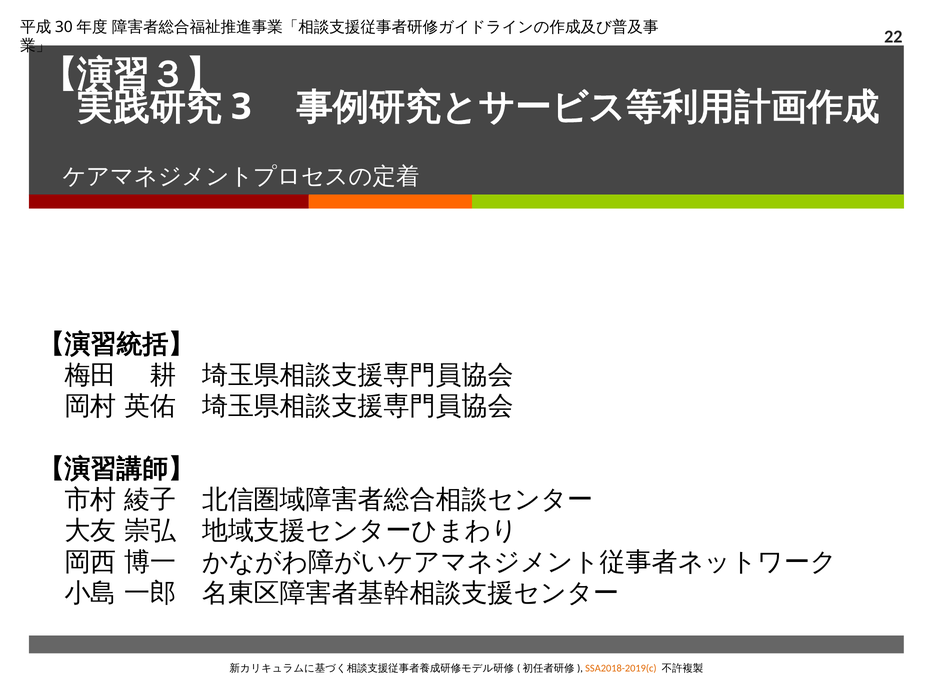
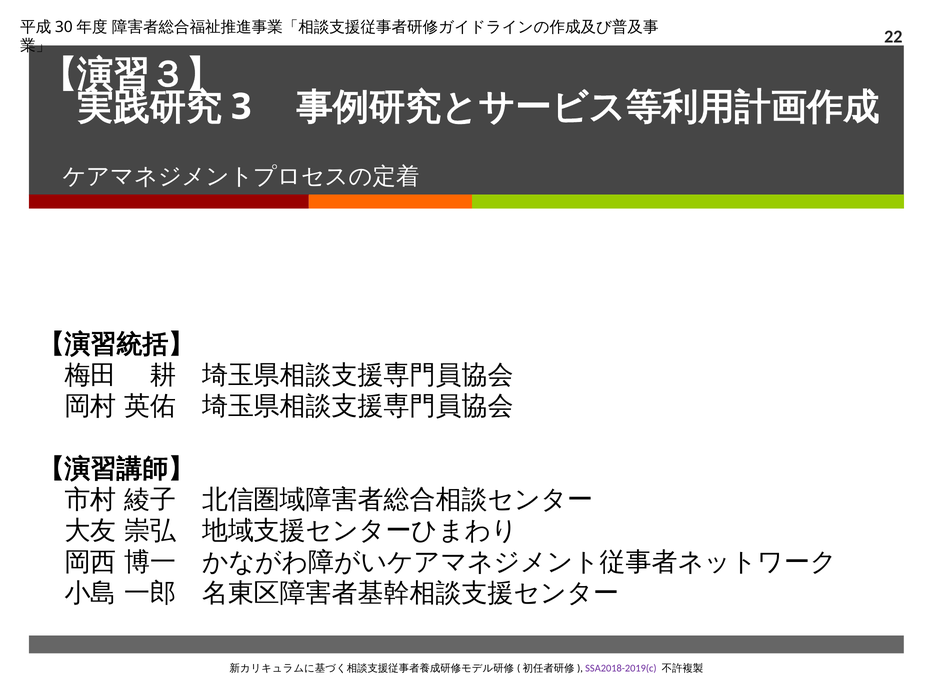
SSA2018-2019(c colour: orange -> purple (621, 668)
